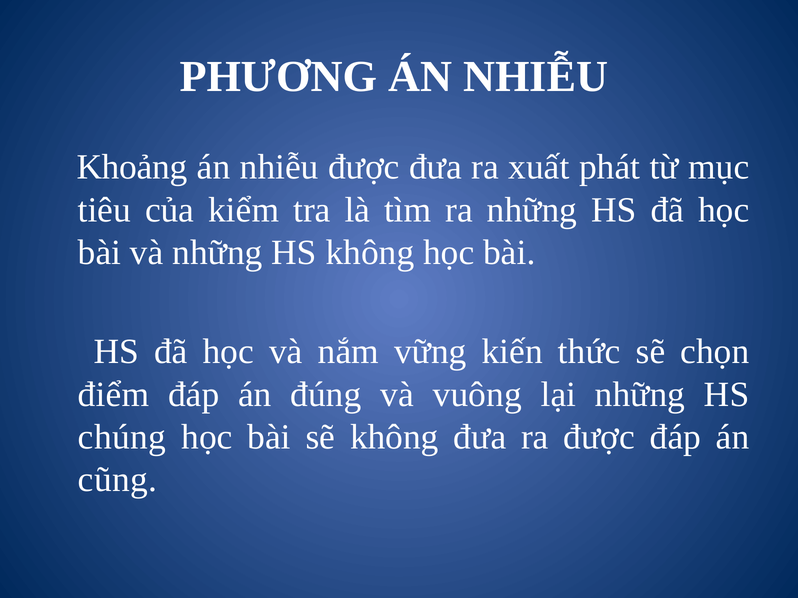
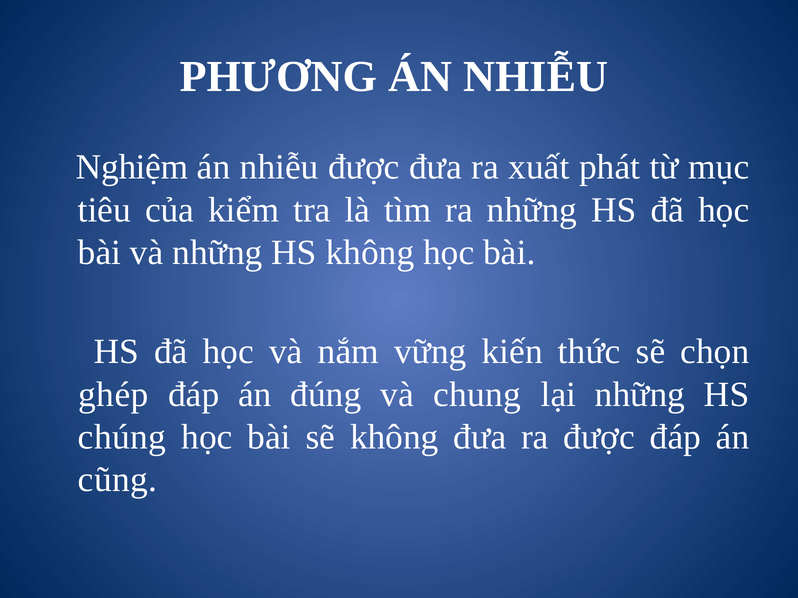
Khoảng: Khoảng -> Nghiệm (132, 167)
điểm: điểm -> ghép (113, 395)
vuông: vuông -> chung (477, 395)
